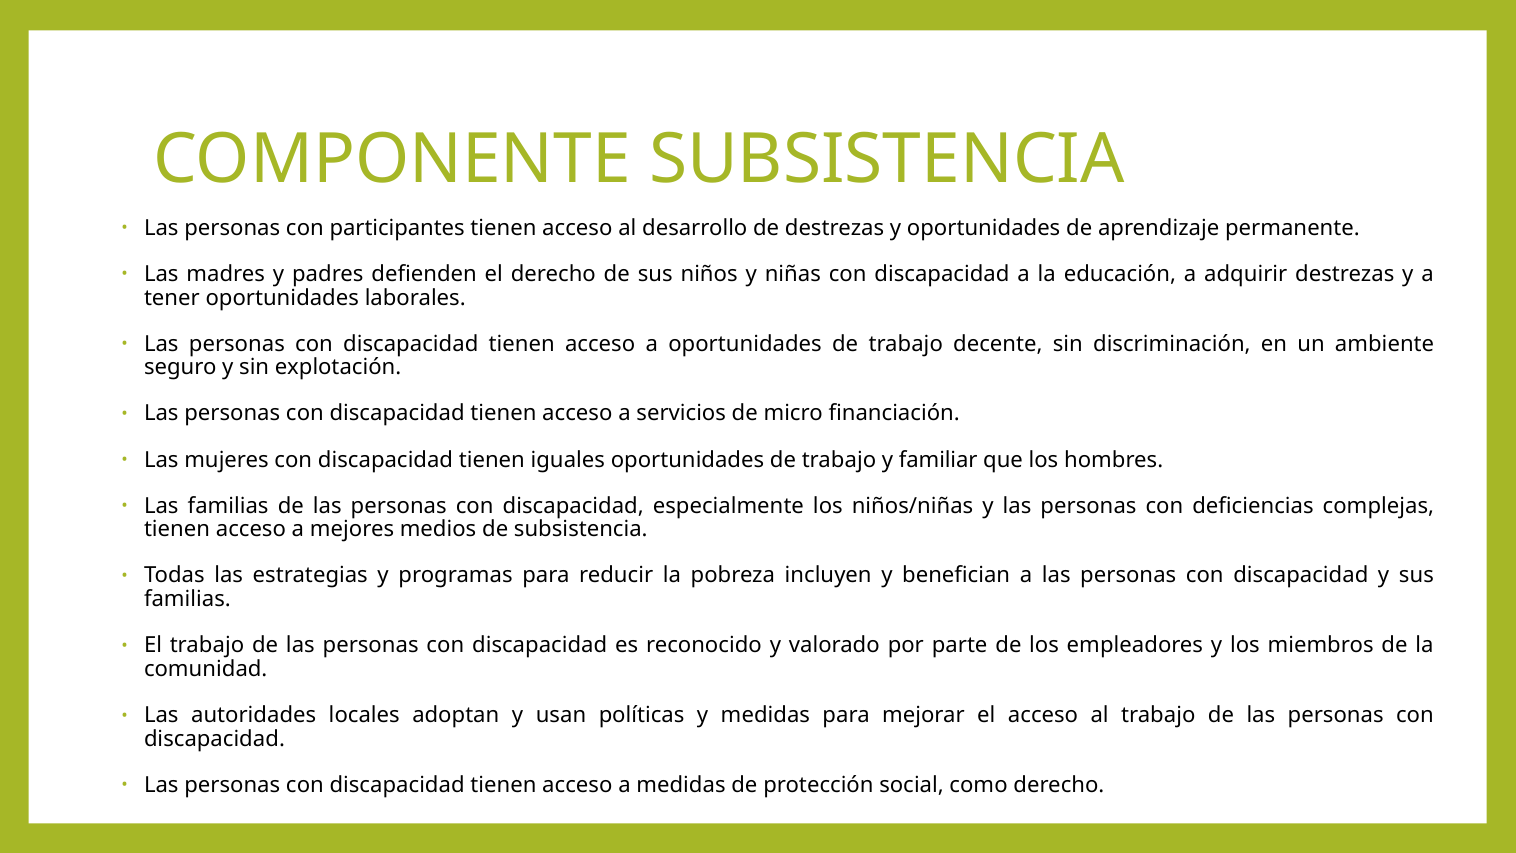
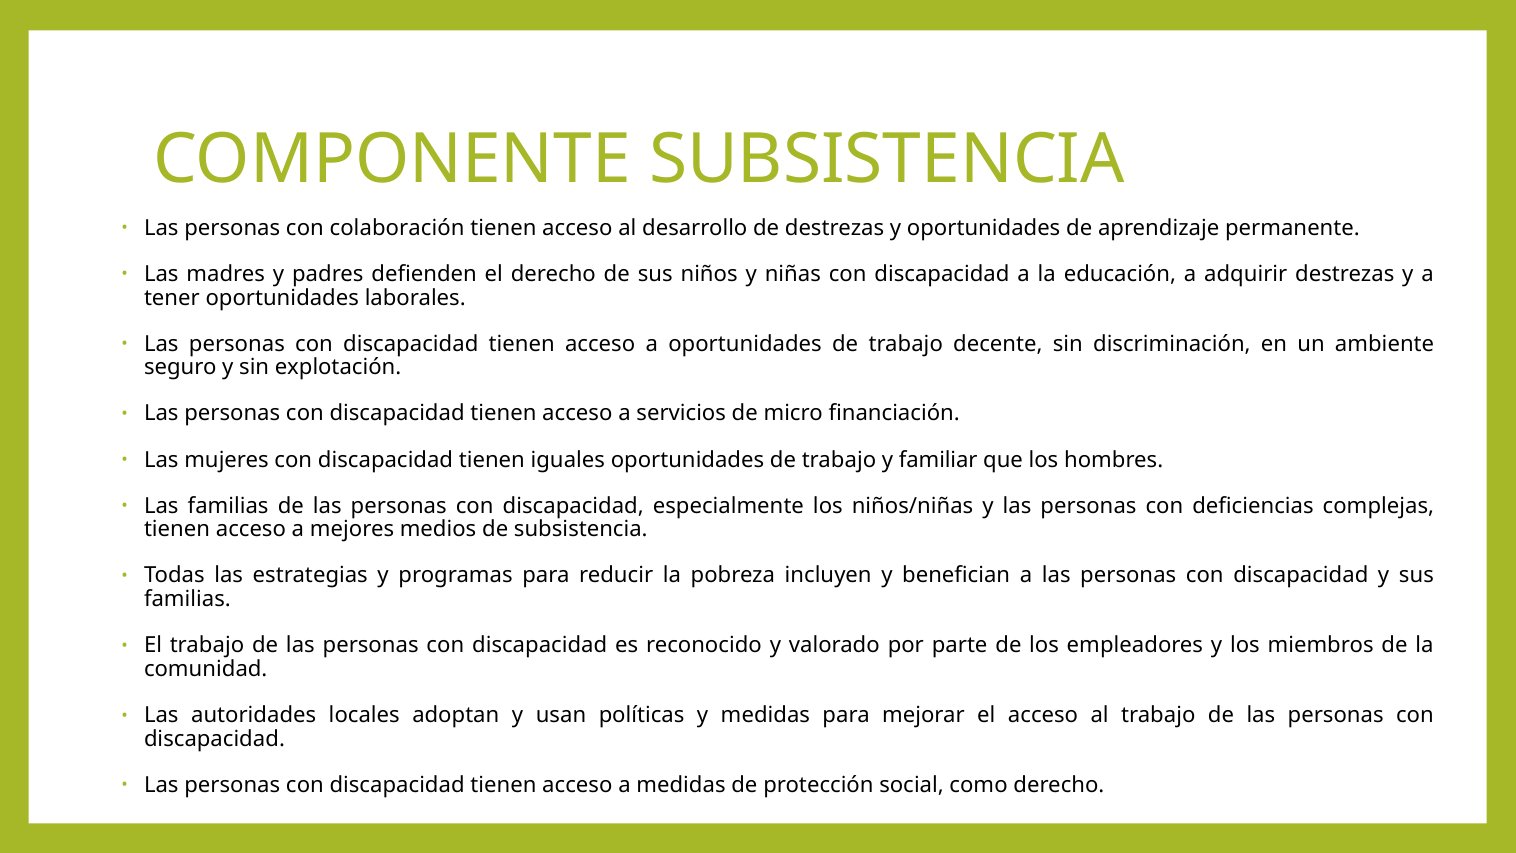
participantes: participantes -> colaboración (397, 228)
